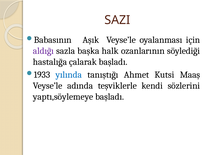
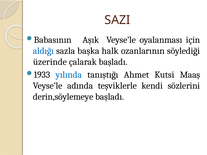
aldığı colour: purple -> blue (43, 51)
hastalığa: hastalığa -> üzerinde (50, 62)
yaptı,söylemeye: yaptı,söylemeye -> derin,söylemeye (63, 97)
